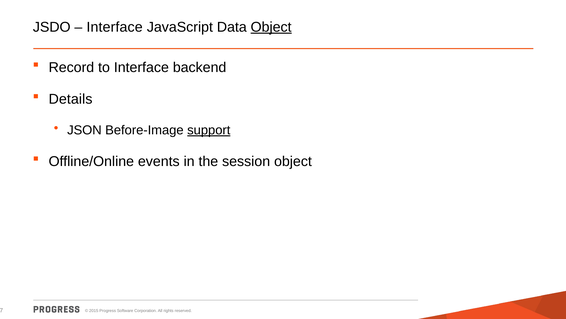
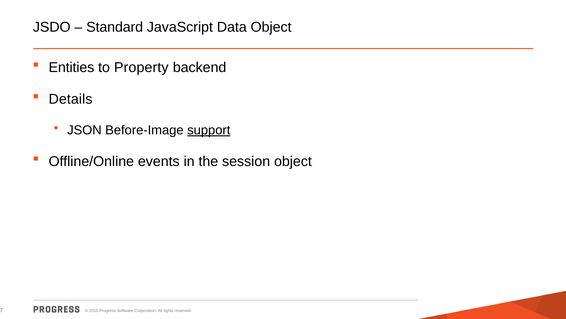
Interface: Interface -> Standard (115, 27)
Object underline: present -> none (271, 27)
Record: Record -> Entities (71, 67)
to Interface: Interface -> Property (141, 67)
